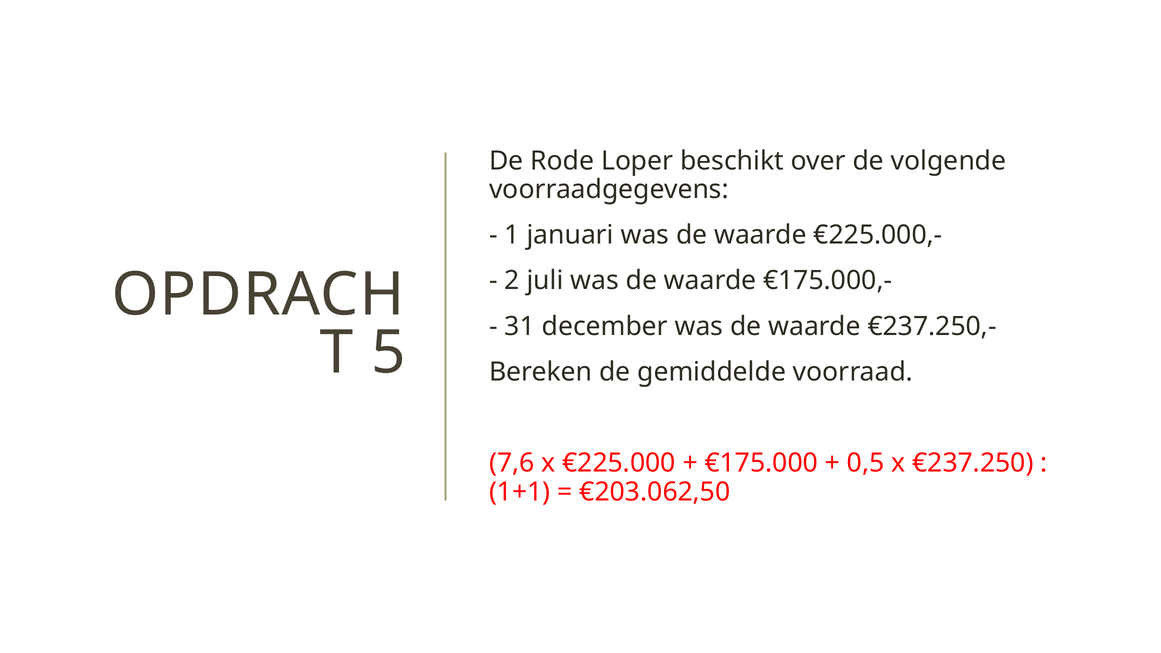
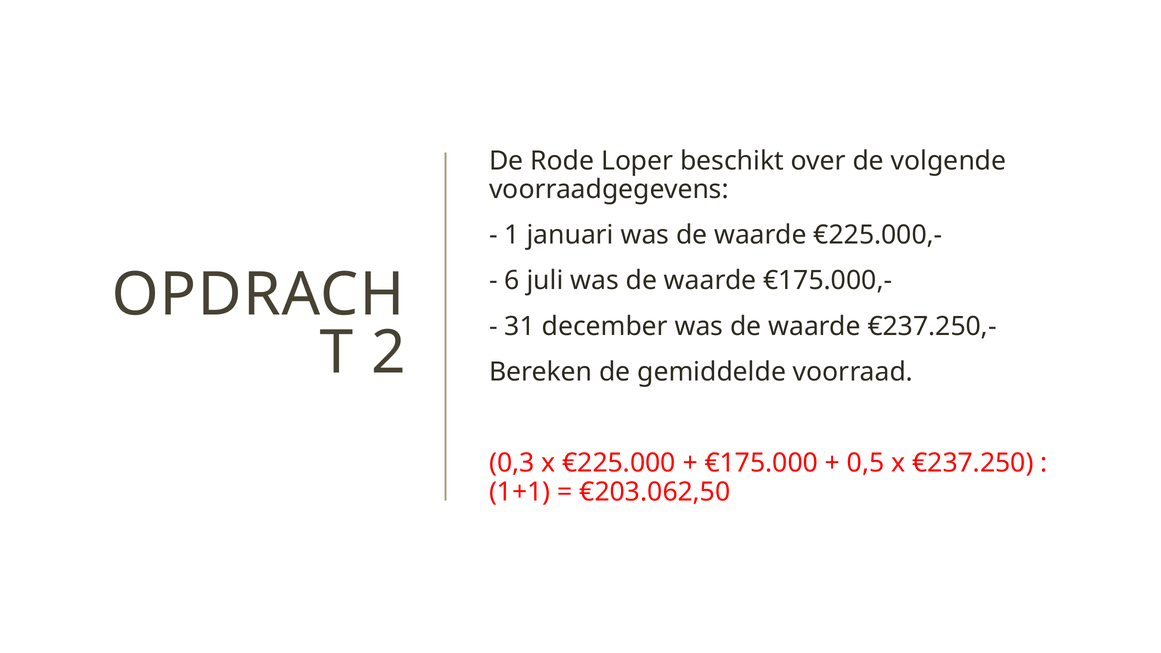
2: 2 -> 6 (512, 281)
5: 5 -> 2 (389, 353)
7,6: 7,6 -> 0,3 (512, 463)
